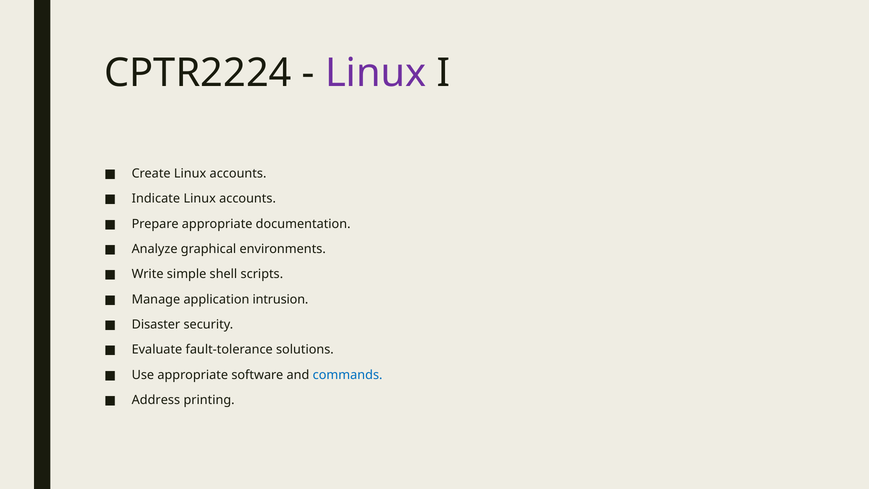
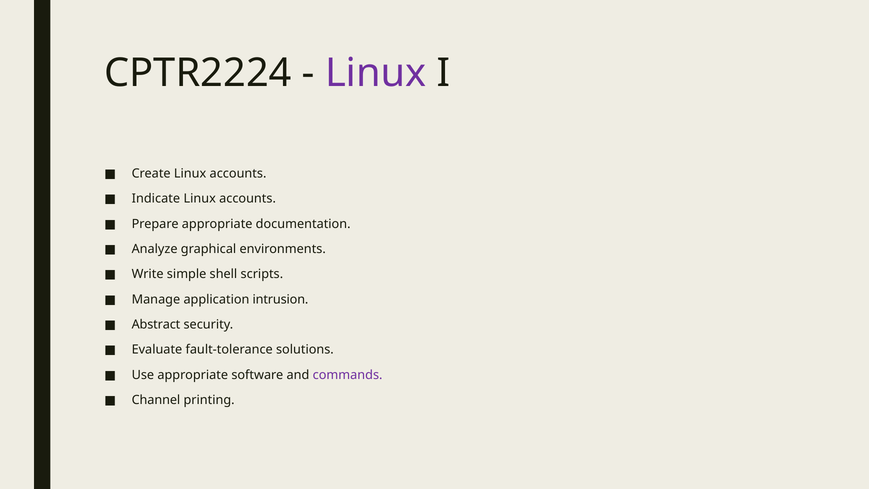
Disaster: Disaster -> Abstract (156, 324)
commands colour: blue -> purple (348, 375)
Address: Address -> Channel (156, 400)
